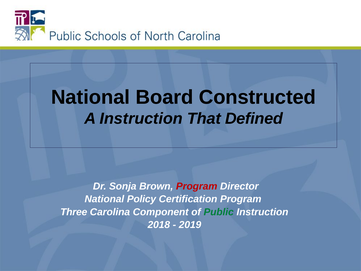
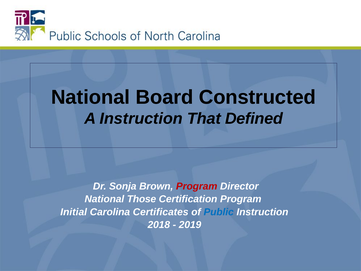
Policy: Policy -> Those (142, 199)
Three: Three -> Initial (74, 212)
Component: Component -> Certificates (161, 212)
Public colour: green -> blue (219, 212)
